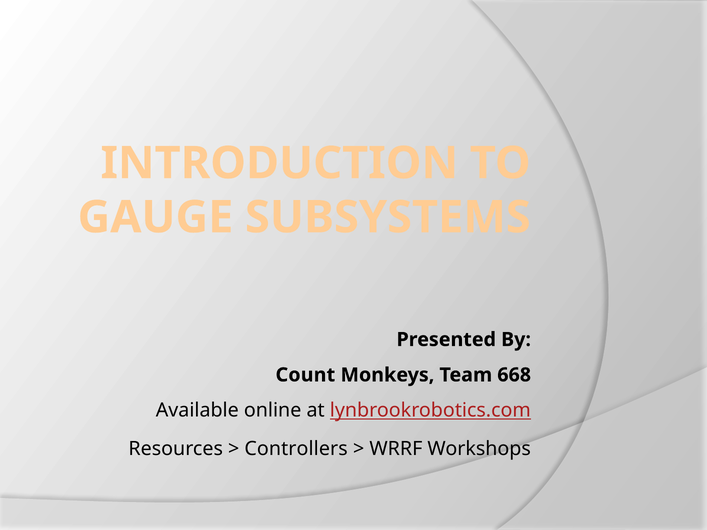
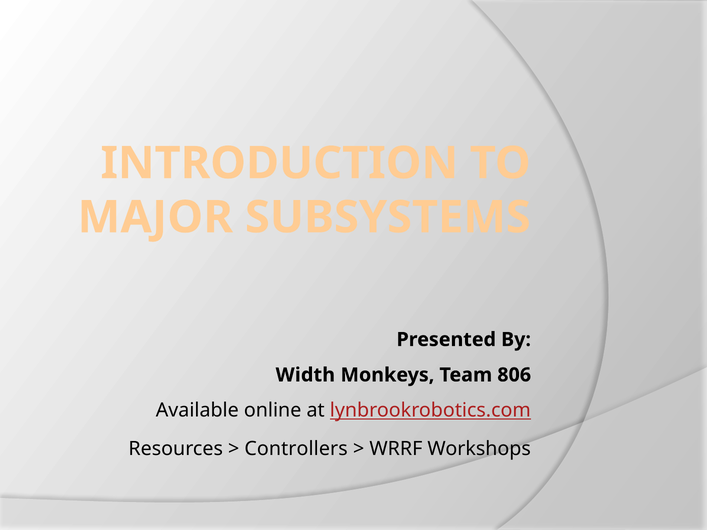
GAUGE: GAUGE -> MAJOR (155, 218)
Count: Count -> Width (305, 375)
668: 668 -> 806 (514, 375)
